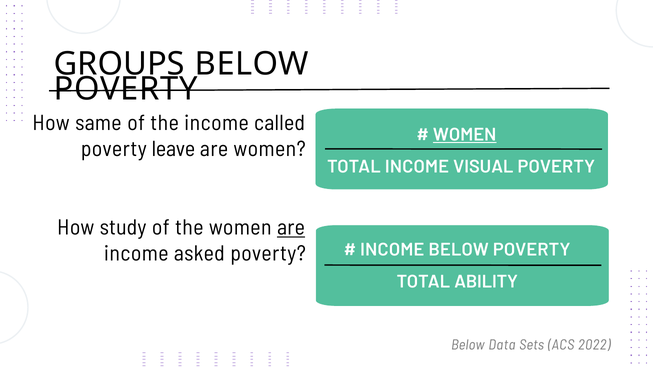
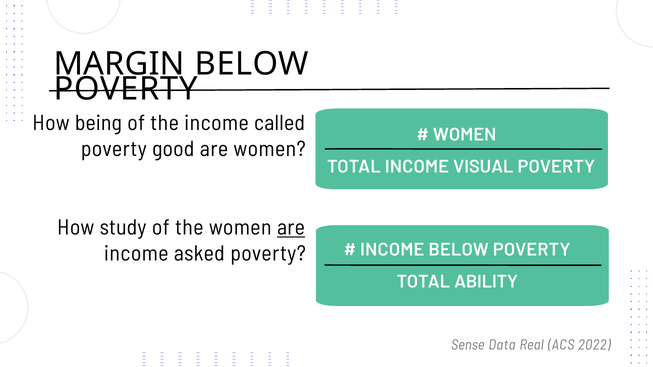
GROUPS: GROUPS -> MARGIN (119, 64)
same: same -> being (98, 123)
WOMEN underline: present -> none (465, 135)
leave: leave -> good (173, 149)
Below: Below -> Sense (468, 345)
Sets: Sets -> Real (532, 345)
